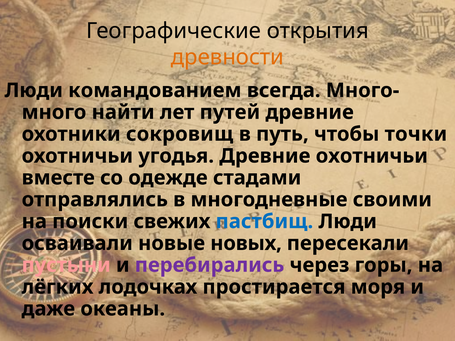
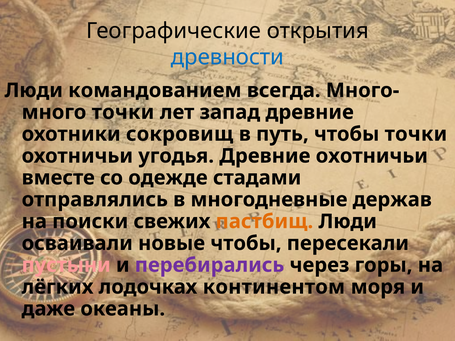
древности colour: orange -> blue (227, 57)
найти: найти -> точки (123, 112)
путей: путей -> запад (230, 112)
своими: своими -> держав (392, 200)
пастбищ colour: blue -> orange (264, 222)
новые новых: новых -> чтобы (246, 243)
простирается: простирается -> континентом (274, 287)
